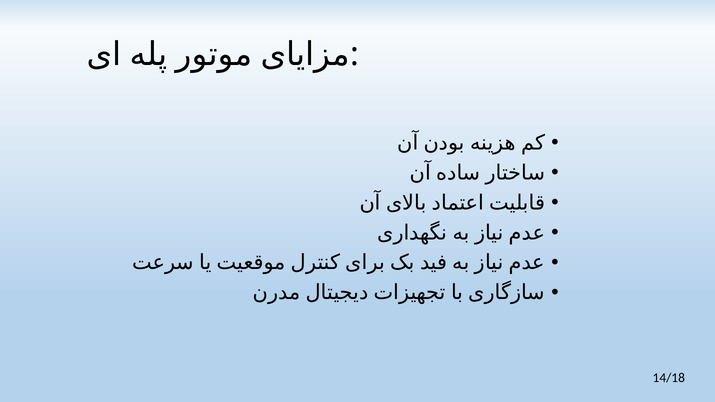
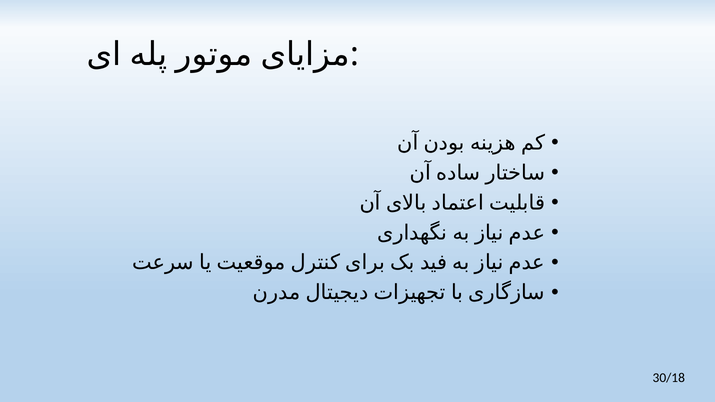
14/18: 14/18 -> 30/18 (669, 378)
